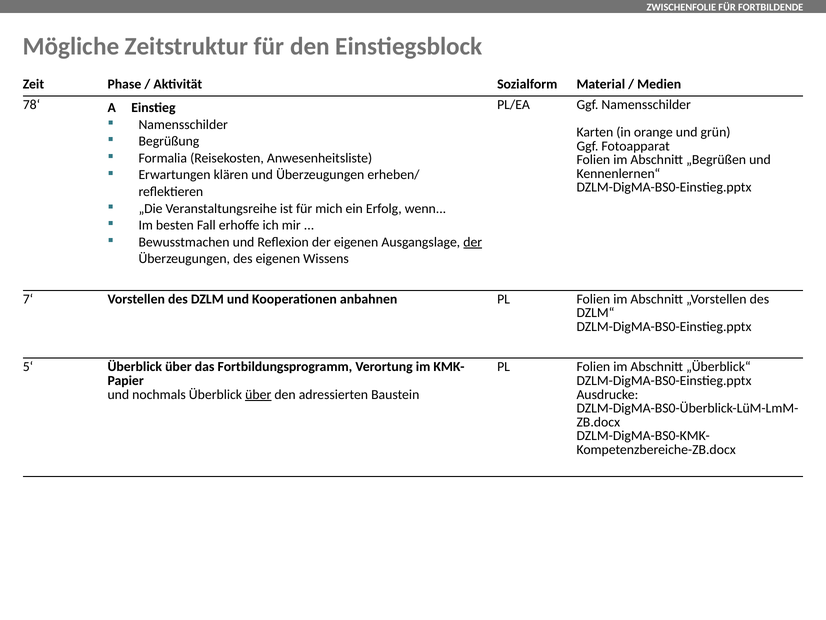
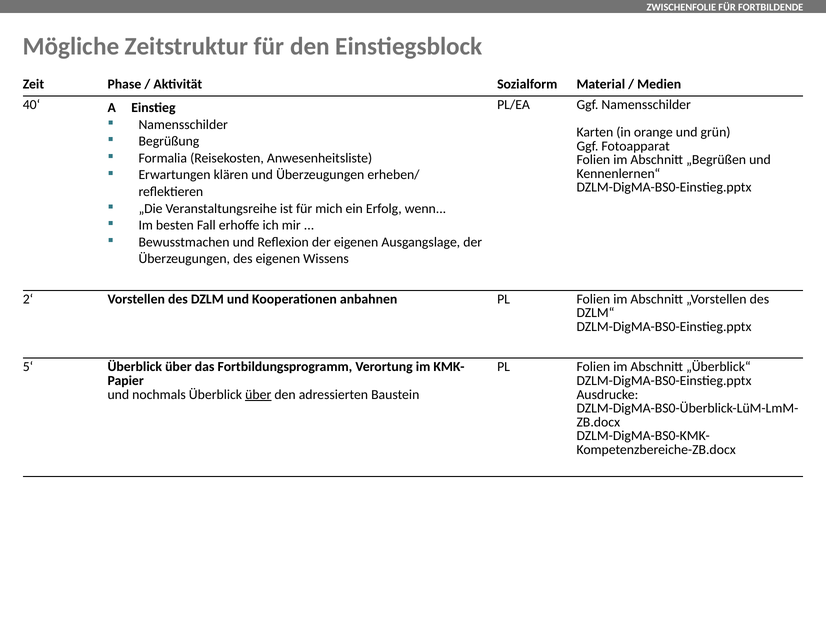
78‘: 78‘ -> 40‘ (31, 105)
der underline: present -> none (473, 242)
7‘: 7‘ -> 2‘ (28, 299)
